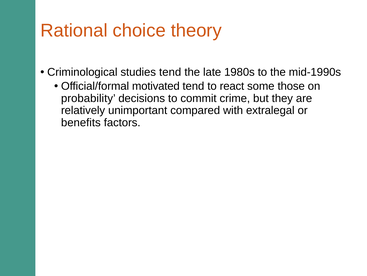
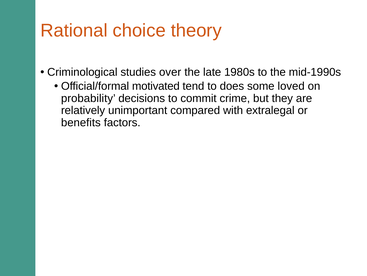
studies tend: tend -> over (170, 72)
react: react -> does (232, 86)
those: those -> loved (291, 86)
